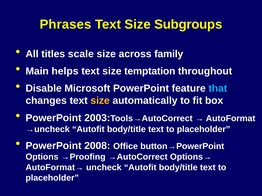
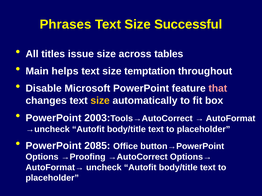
Subgroups: Subgroups -> Successful (188, 24)
scale: scale -> issue (81, 54)
family: family -> tables (169, 54)
that colour: light blue -> pink (218, 89)
2008: 2008 -> 2085 (97, 146)
